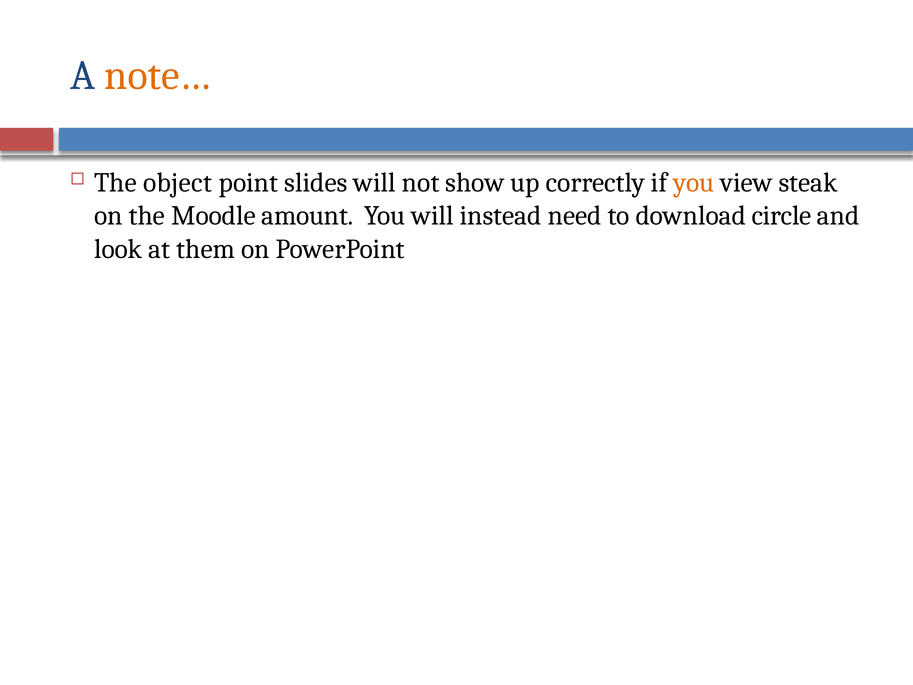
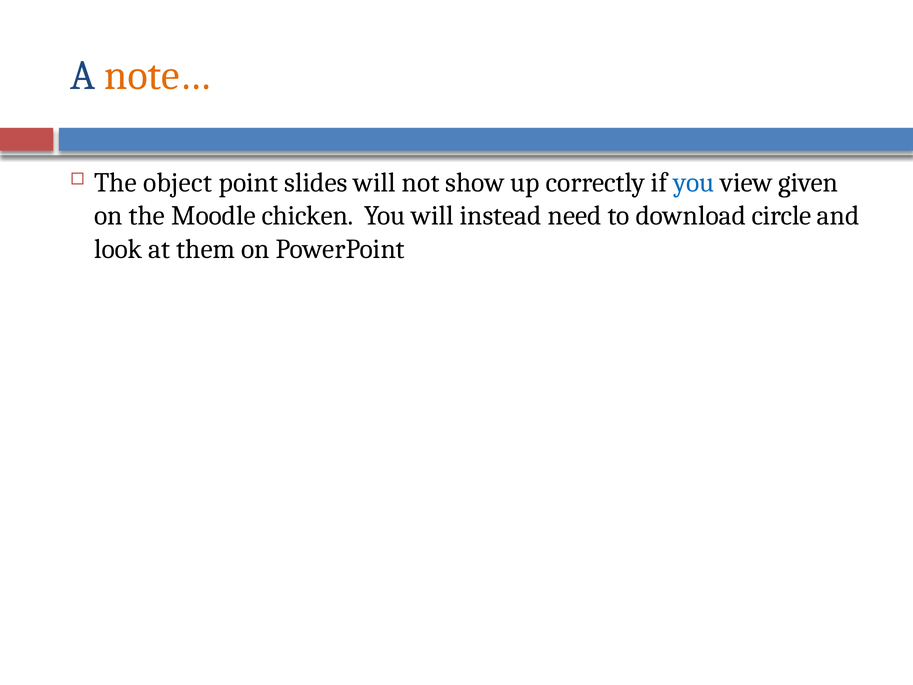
you colour: orange -> blue (694, 183)
steak: steak -> given (808, 183)
amount: amount -> chicken (307, 216)
